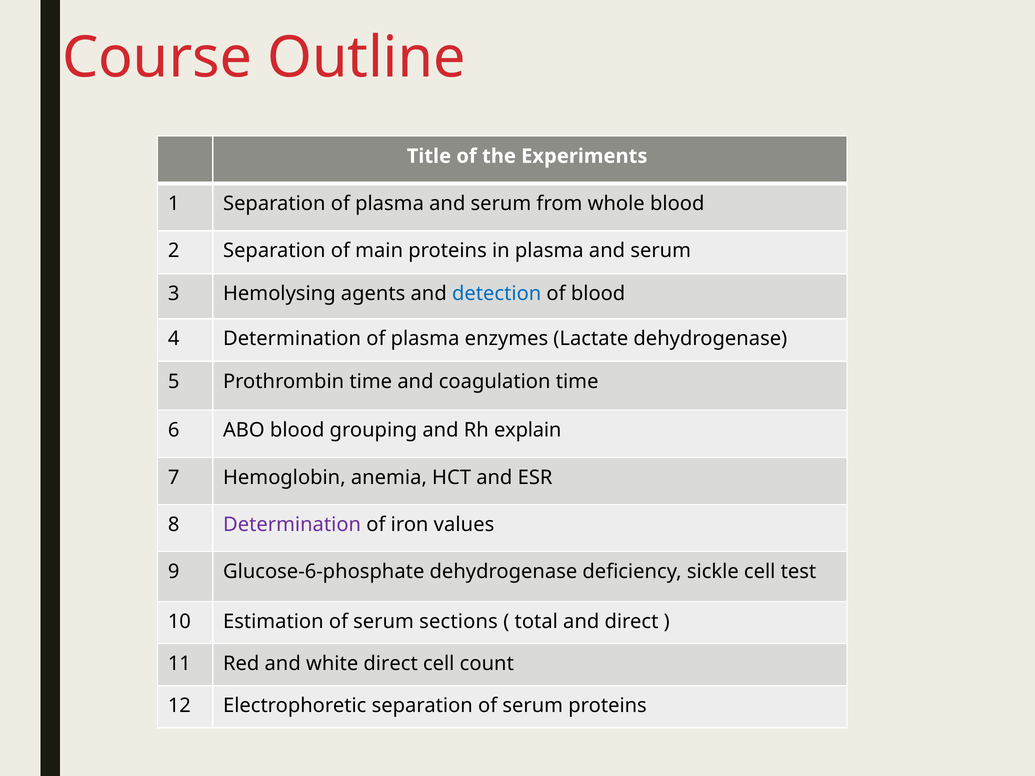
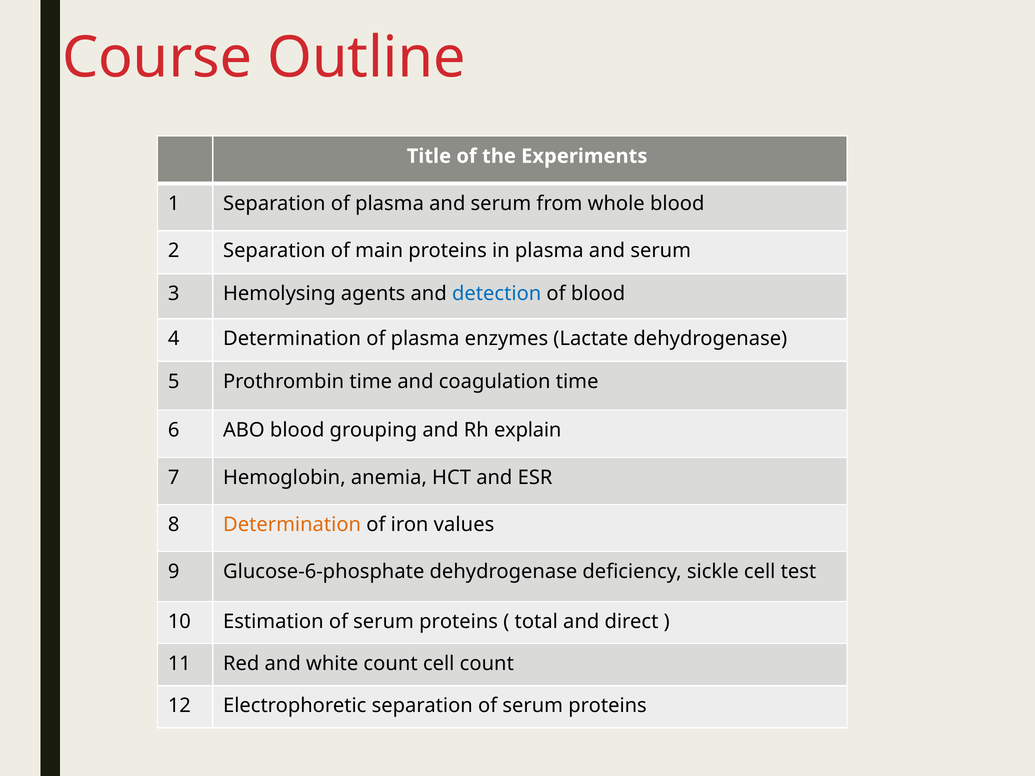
Determination colour: purple -> orange (292, 525)
Estimation of serum sections: sections -> proteins (459, 622)
white direct: direct -> count (391, 664)
